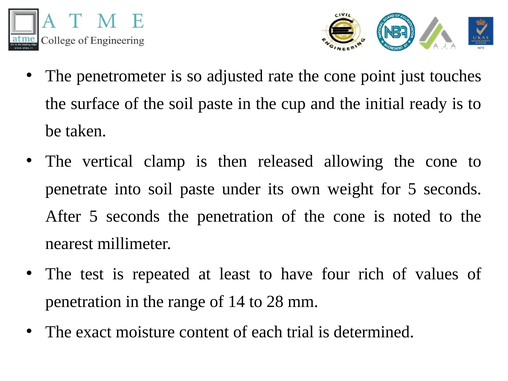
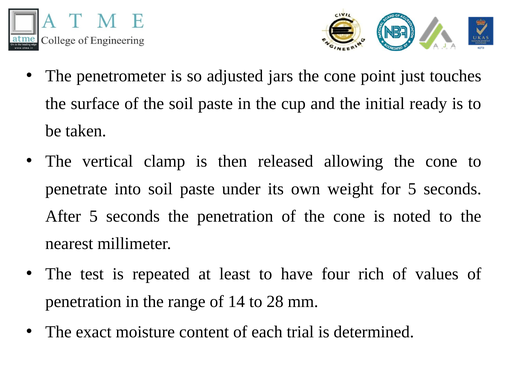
rate: rate -> jars (281, 76)
